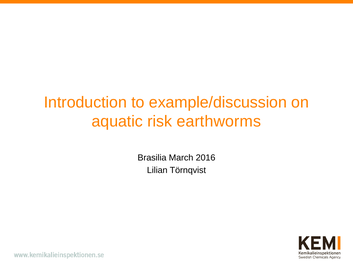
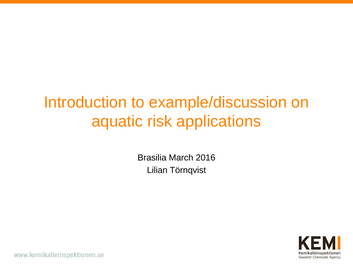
earthworms: earthworms -> applications (219, 121)
